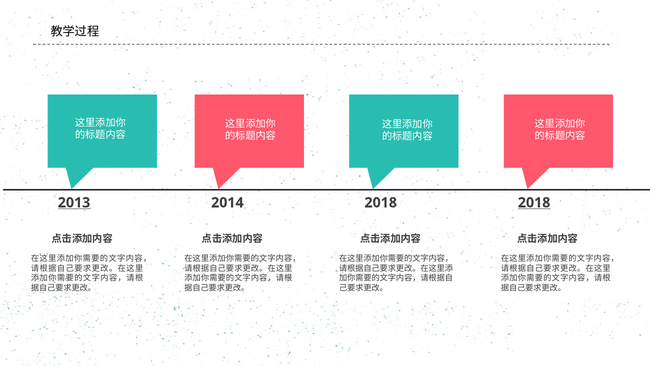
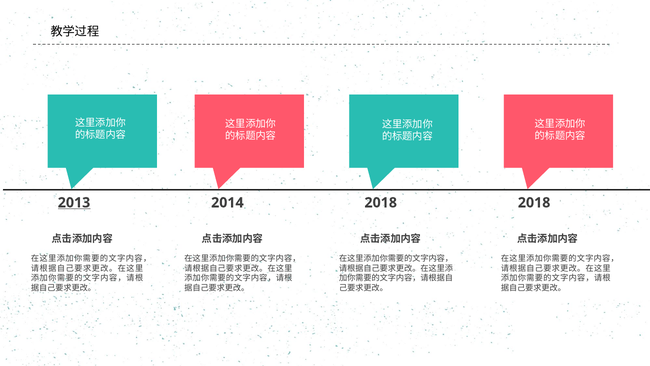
2018 underline: present -> none (534, 202)
